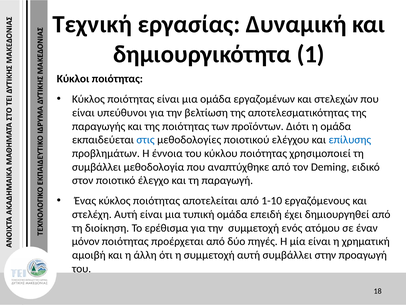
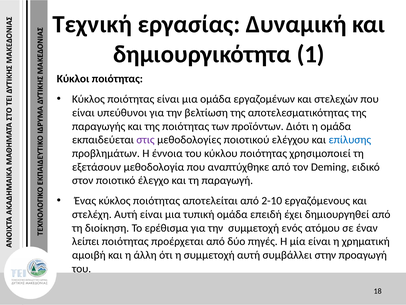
στις colour: blue -> purple (146, 140)
συμβάλλει: συμβάλλει -> εξετάσουν (96, 167)
1-10: 1-10 -> 2-10 (272, 201)
μόνον: μόνον -> λείπει (86, 241)
